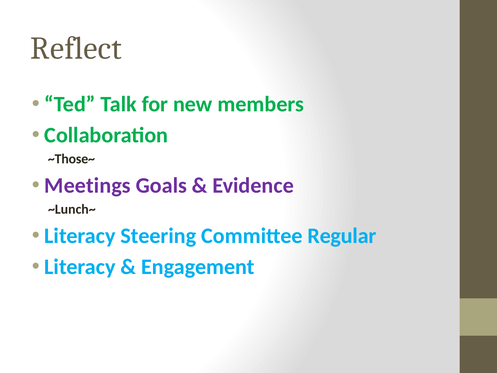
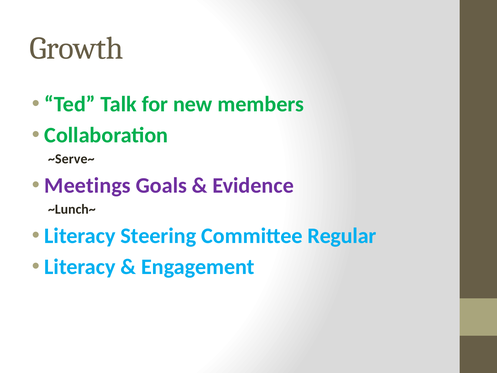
Reflect: Reflect -> Growth (76, 48)
~Those~: ~Those~ -> ~Serve~ (71, 159)
